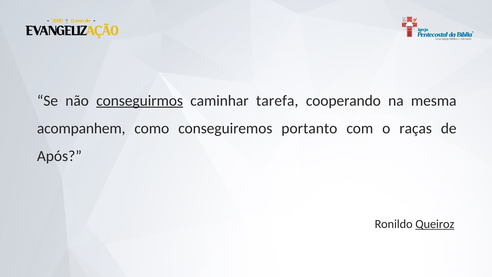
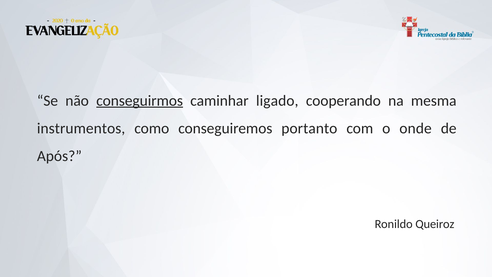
tarefa: tarefa -> ligado (277, 101)
acompanhem: acompanhem -> instrumentos (81, 128)
raças: raças -> onde (416, 128)
Queiroz underline: present -> none (435, 224)
